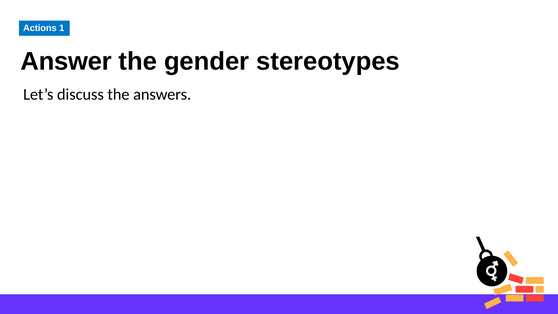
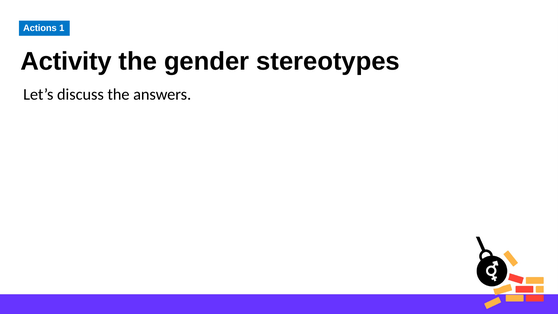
Answer: Answer -> Activity (66, 61)
